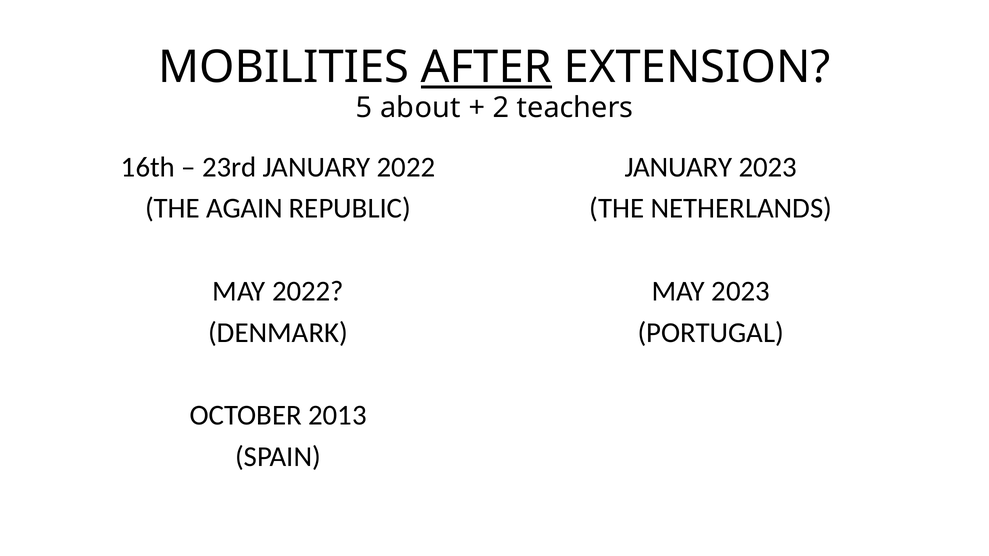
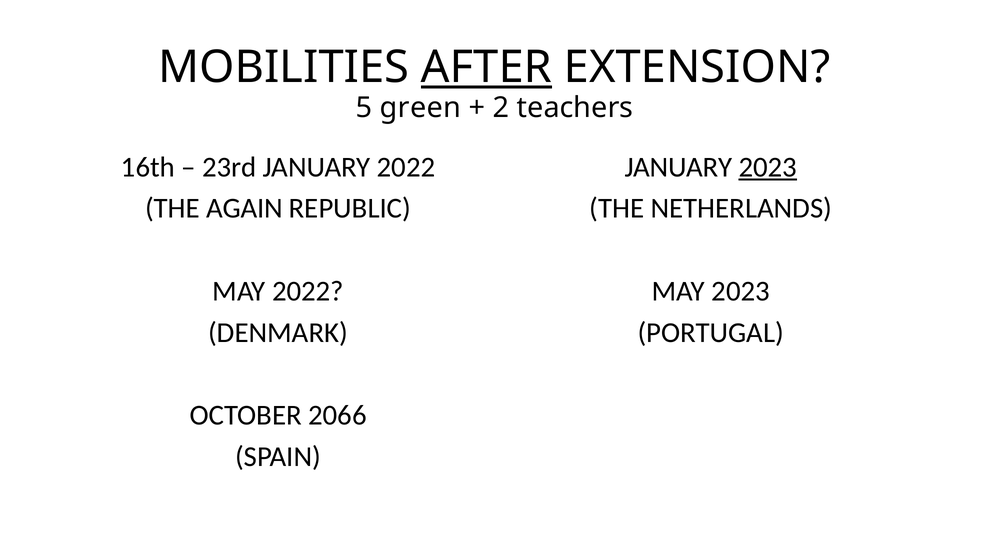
about: about -> green (420, 108)
2023 underline: none -> present (768, 167)
2013: 2013 -> 2066 (337, 416)
